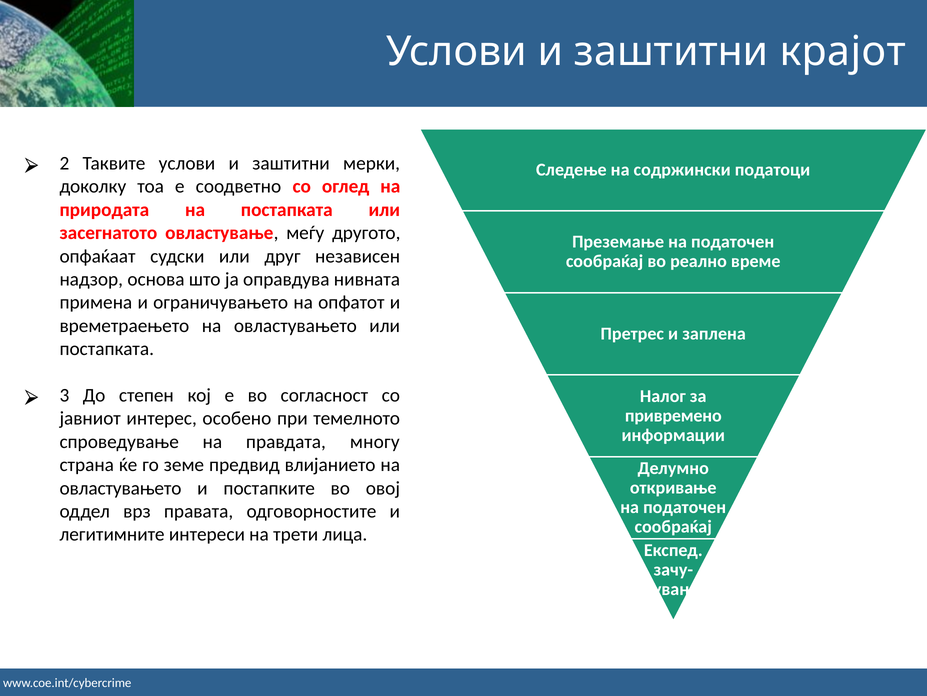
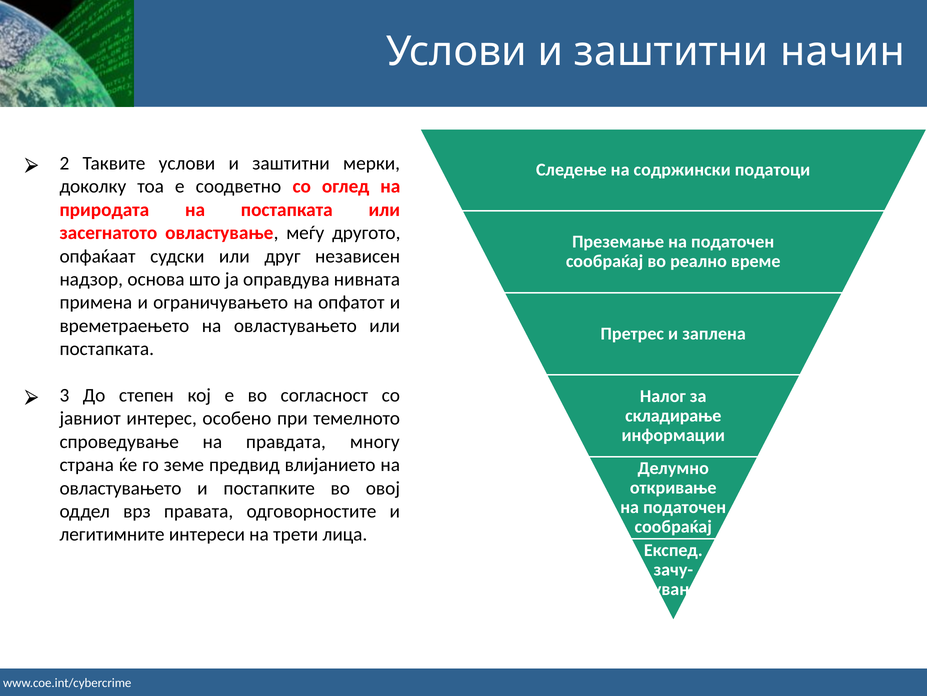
крајот: крајот -> начин (843, 52)
привремено: привремено -> складирање (673, 415)
